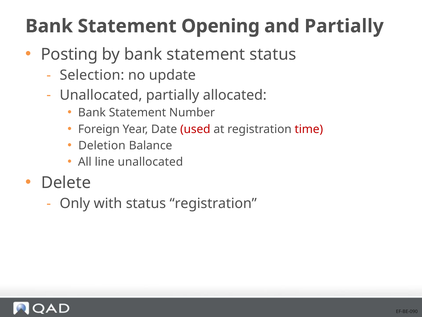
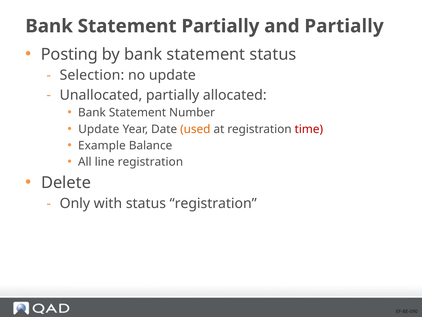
Statement Opening: Opening -> Partially (220, 26)
Foreign: Foreign -> Update (99, 129)
used colour: red -> orange (195, 129)
Deletion: Deletion -> Example (102, 145)
line unallocated: unallocated -> registration (150, 162)
